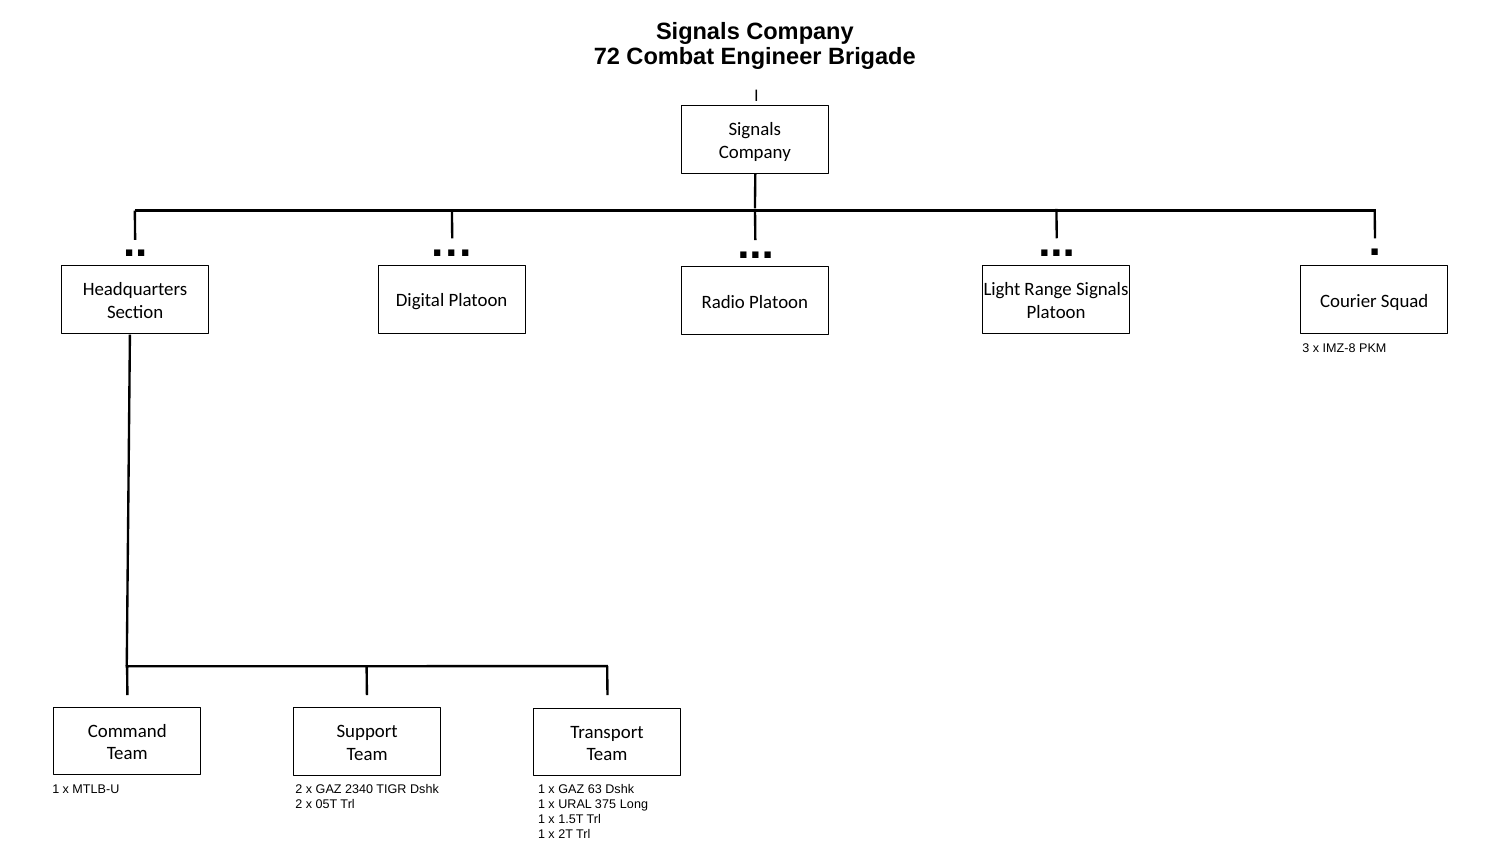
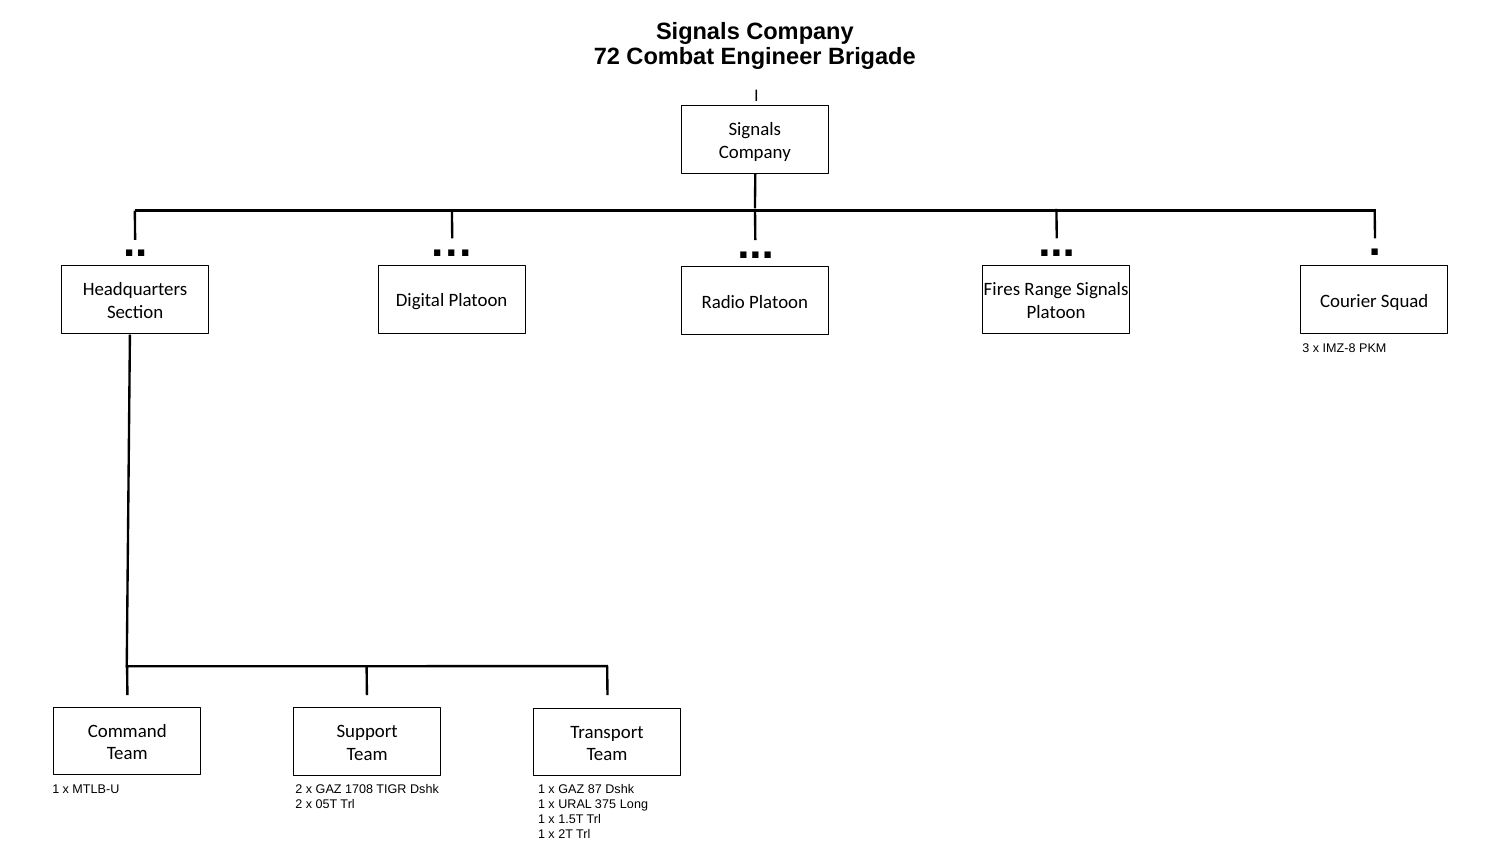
Light: Light -> Fires (1002, 290)
2340: 2340 -> 1708 (359, 789)
63: 63 -> 87 (595, 789)
